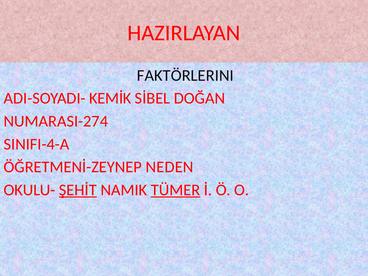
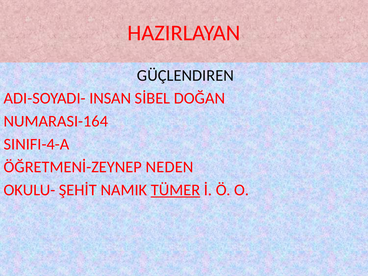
FAKTÖRLERINI: FAKTÖRLERINI -> GÜÇLENDIREN (185, 75)
KEMİK: KEMİK -> INSAN (110, 98)
NUMARASI-274: NUMARASI-274 -> NUMARASI-164 (56, 121)
ŞEHİT underline: present -> none (78, 190)
